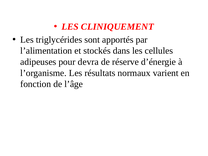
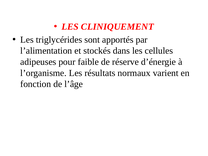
devra: devra -> faible (88, 62)
